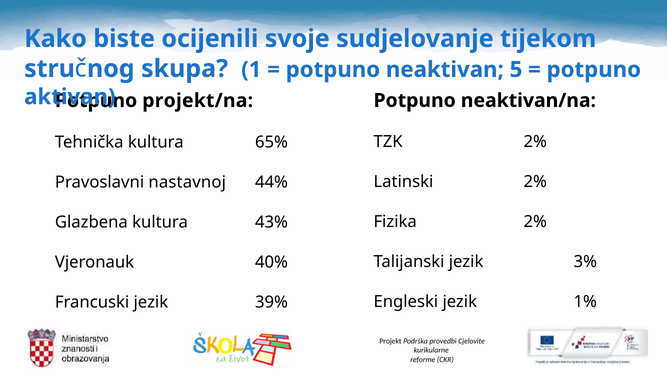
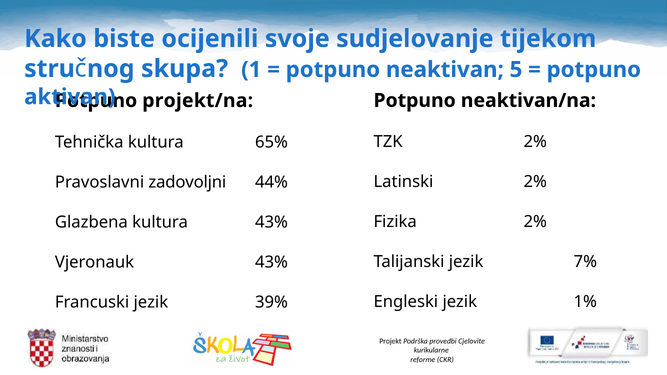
nastavnoj: nastavnoj -> zadovoljni (187, 182)
3%: 3% -> 7% (585, 262)
Vjeronauk 40%: 40% -> 43% (271, 262)
